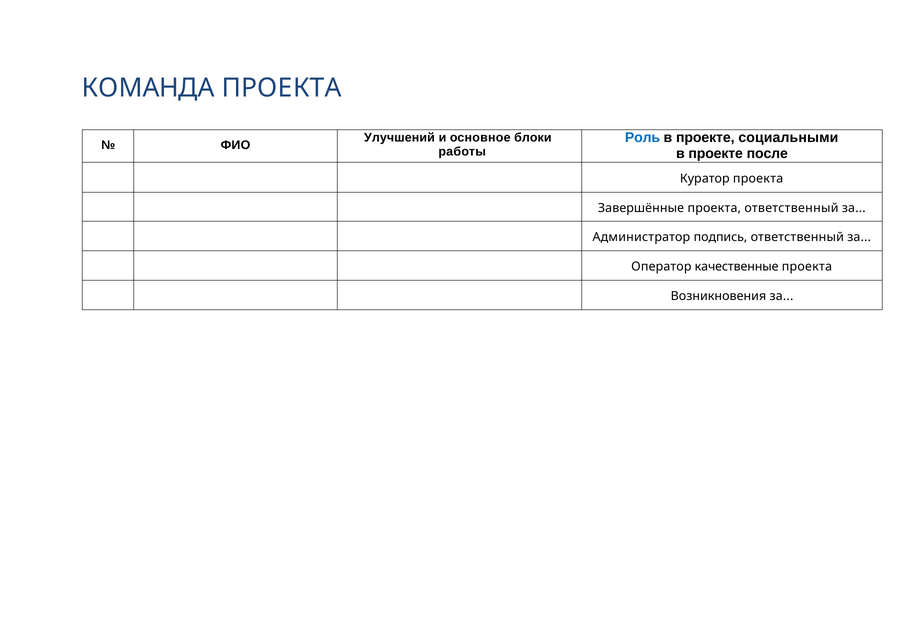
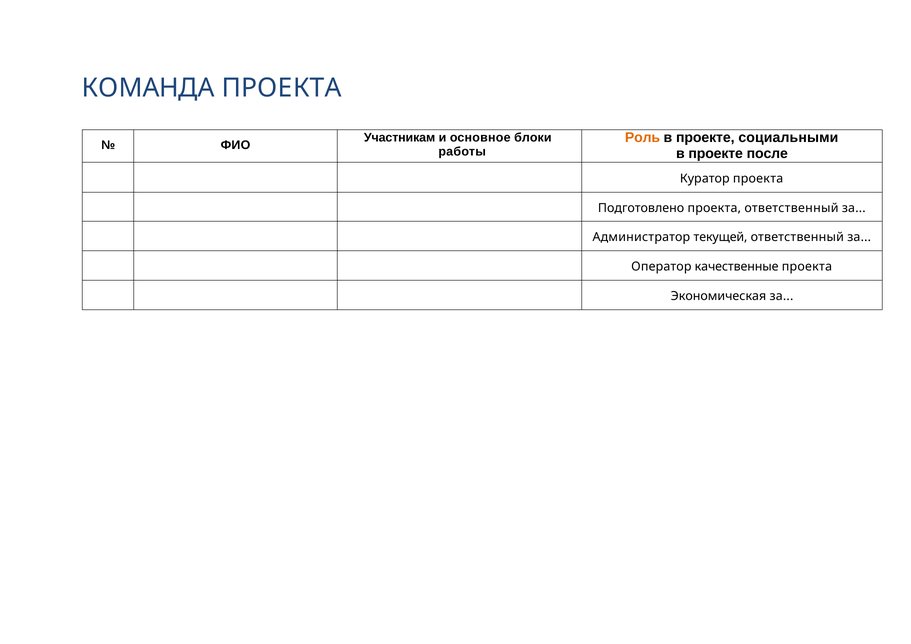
Роль colour: blue -> orange (643, 138)
Улучшений: Улучшений -> Участникам (400, 138)
Завершённые: Завершённые -> Подготовлено (641, 208)
подпись: подпись -> текущей (721, 237)
Возникновения: Возникновения -> Экономическая (718, 296)
